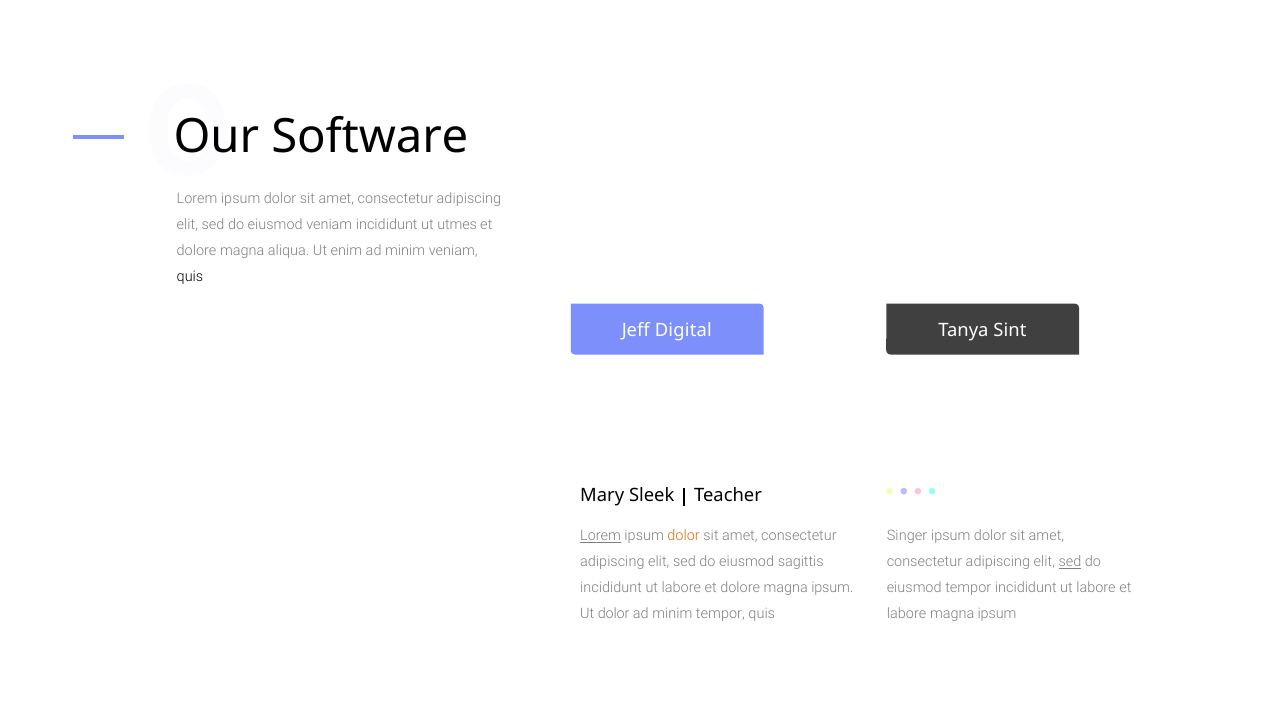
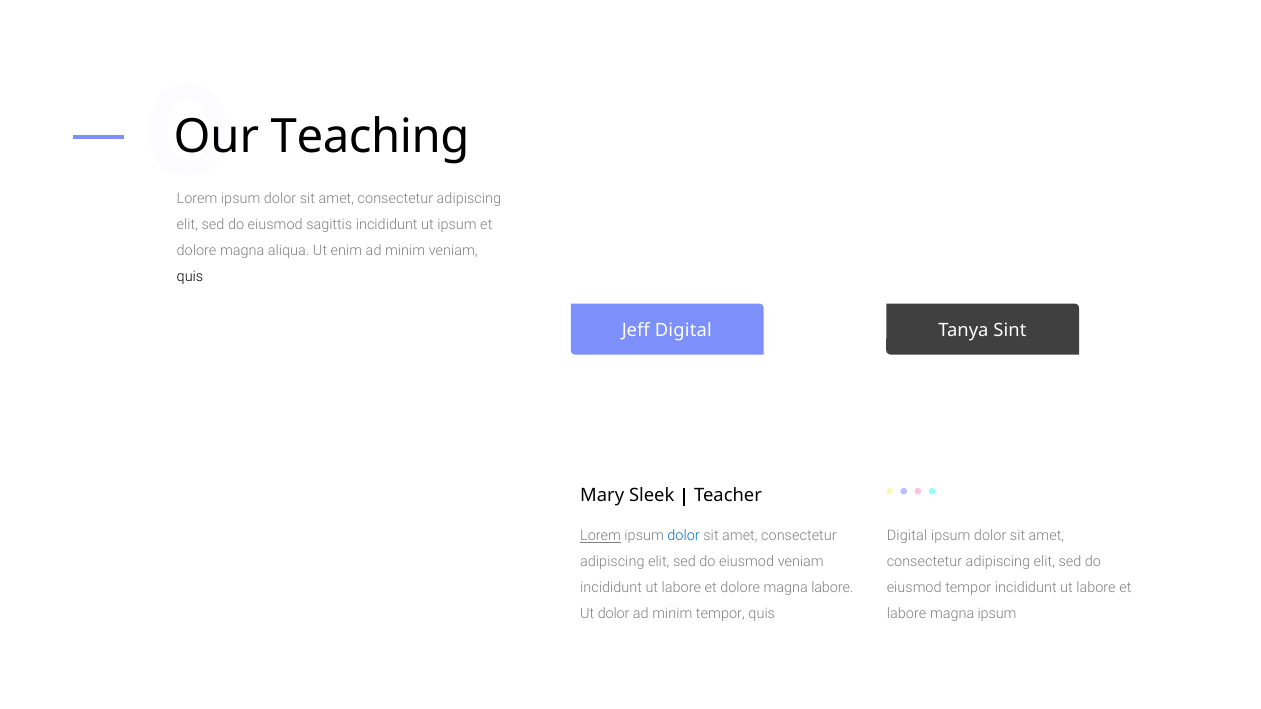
Software: Software -> Teaching (370, 137)
eiusmod veniam: veniam -> sagittis (329, 225)
ut utmes: utmes -> ipsum (457, 225)
dolor colour: orange -> blue (684, 536)
Singer: Singer -> Digital (907, 536)
eiusmod sagittis: sagittis -> veniam (801, 562)
sed underline: present -> none (1070, 562)
dolore magna ipsum: ipsum -> labore (832, 588)
